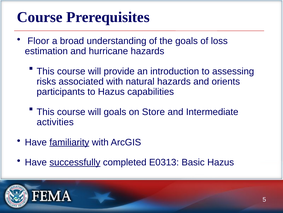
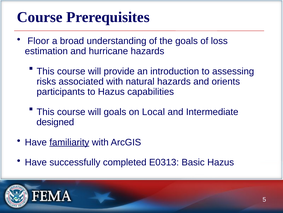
Store: Store -> Local (153, 112)
activities: activities -> designed (55, 122)
successfully underline: present -> none (75, 162)
